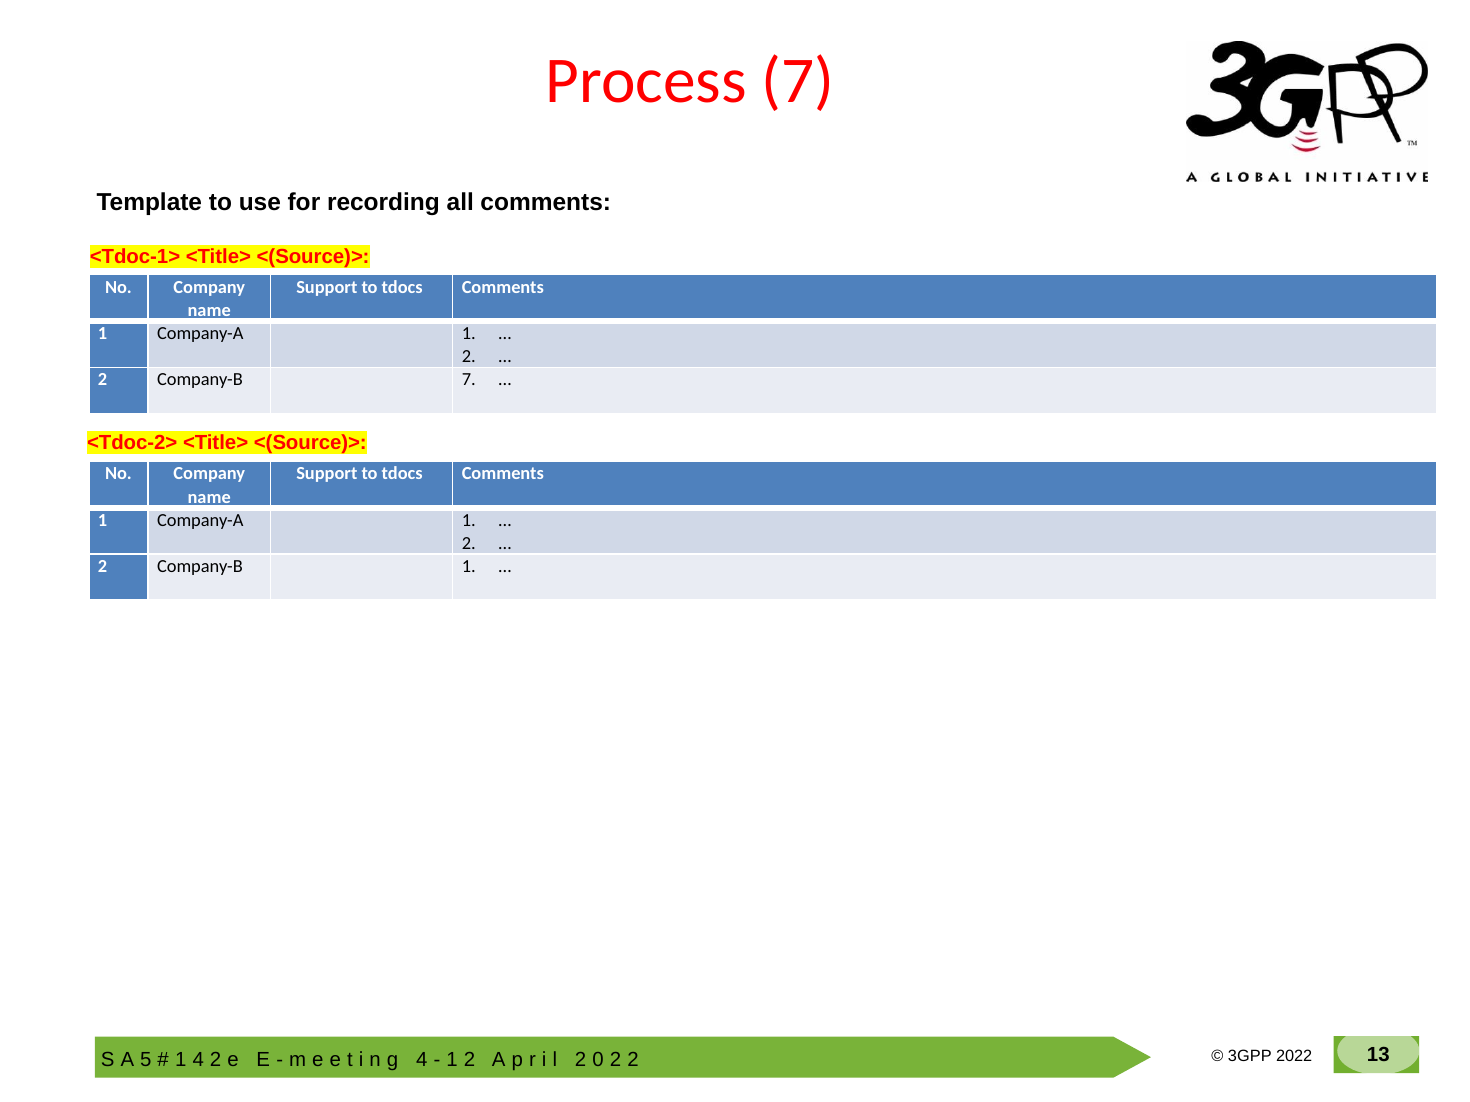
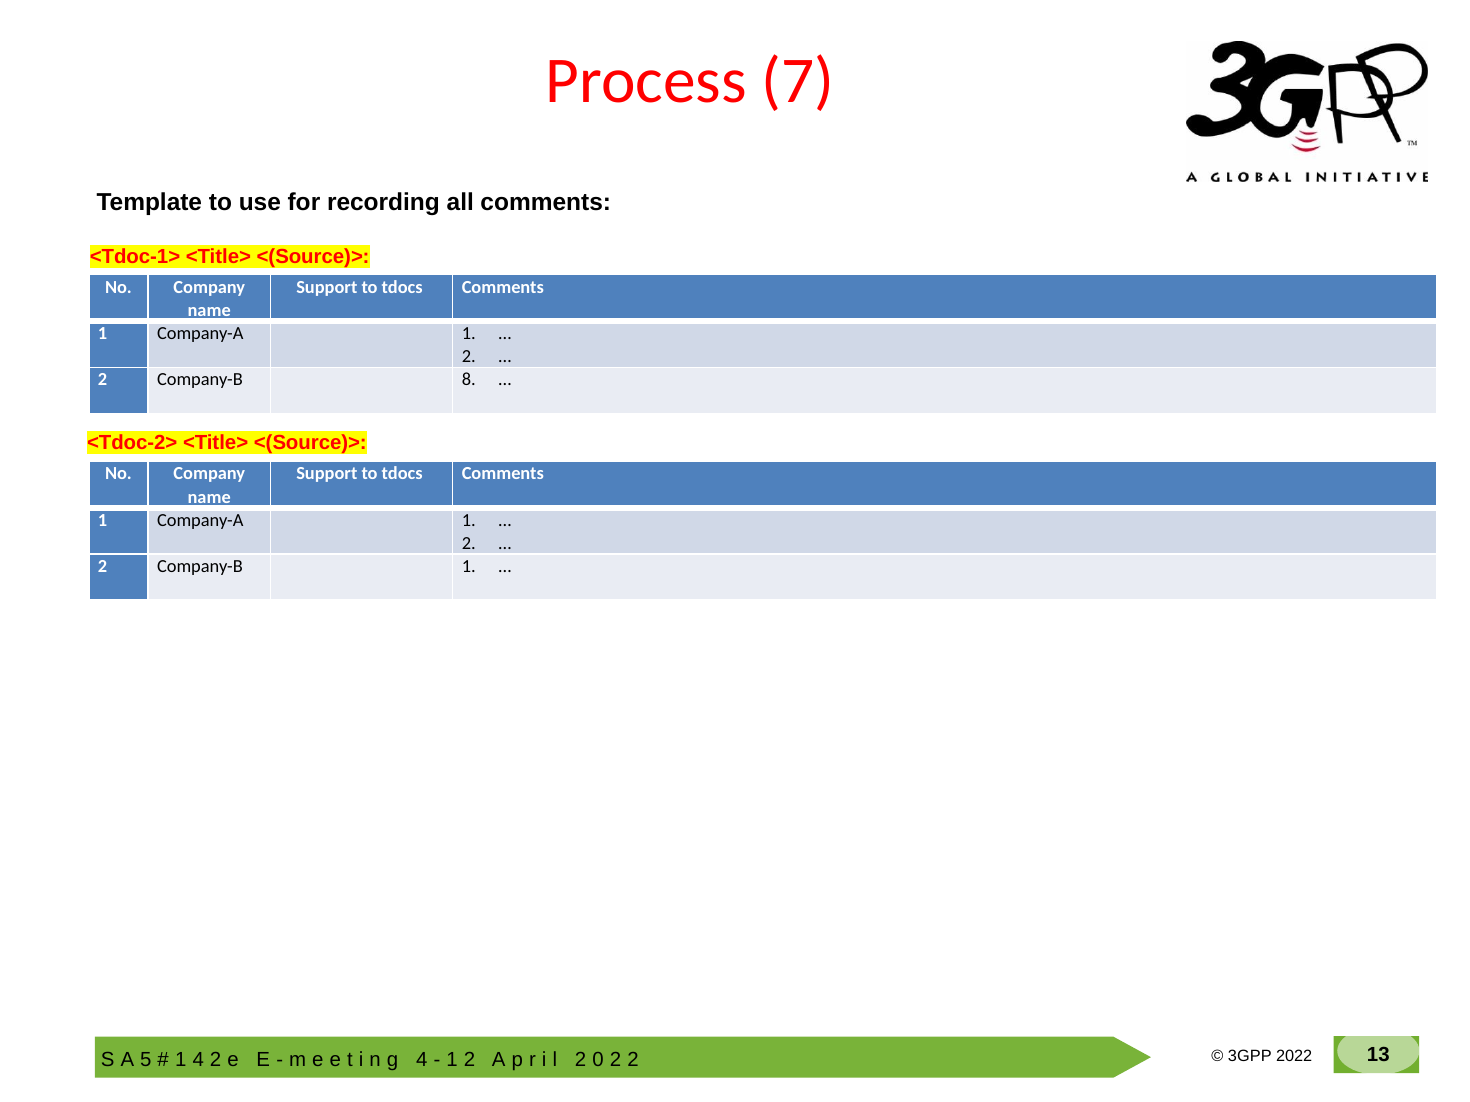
Company-B 7: 7 -> 8 (469, 380)
